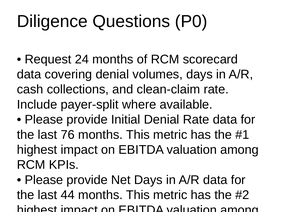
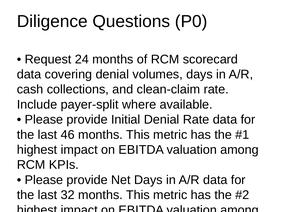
76: 76 -> 46 (68, 134)
44: 44 -> 32 (68, 195)
